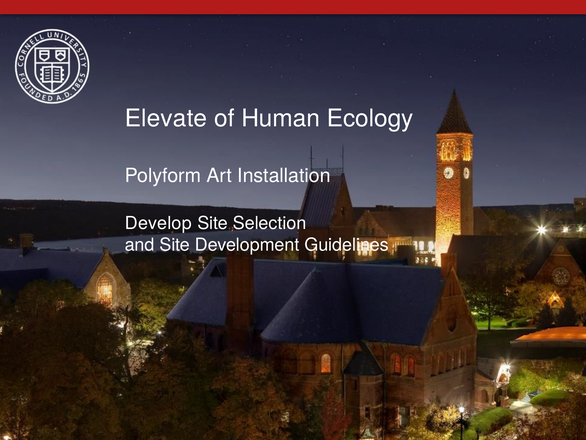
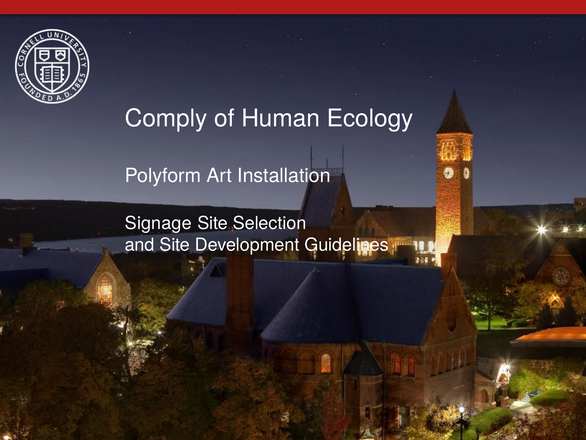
Elevate: Elevate -> Comply (166, 118)
Develop: Develop -> Signage (158, 223)
